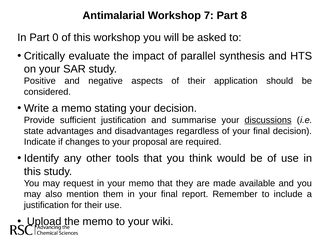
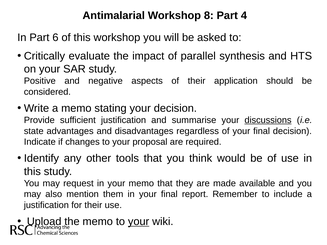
7: 7 -> 8 (209, 16)
8: 8 -> 4 (244, 16)
0: 0 -> 6 (55, 38)
your underline: none -> present (139, 222)
